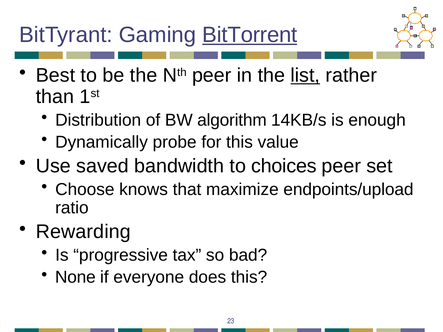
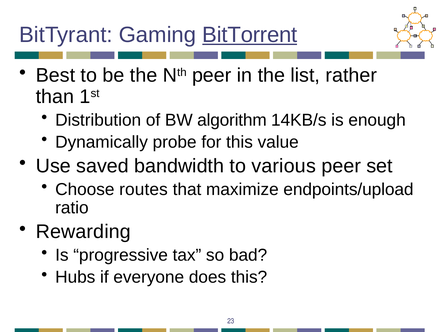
list underline: present -> none (305, 75)
choices: choices -> various (284, 166)
knows: knows -> routes (143, 190)
None: None -> Hubs (75, 277)
